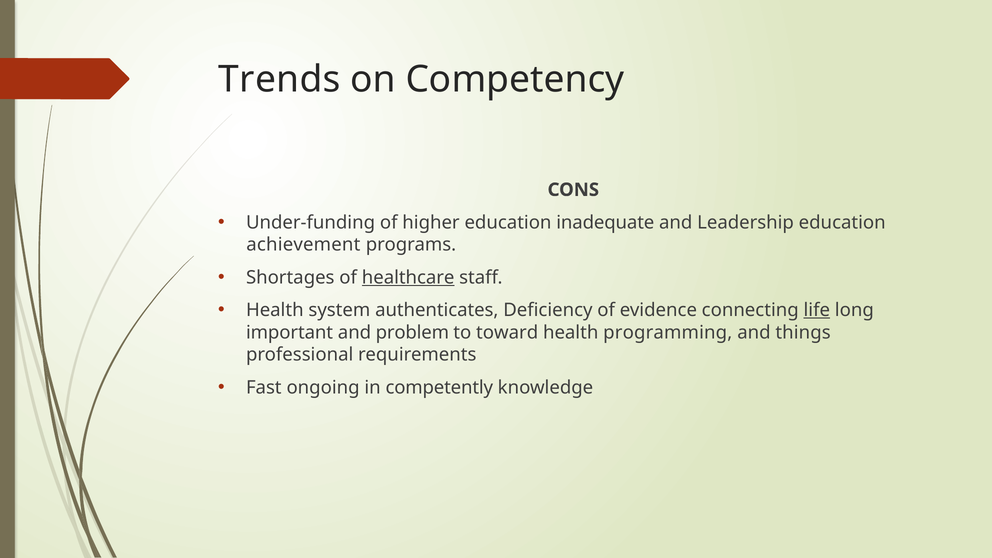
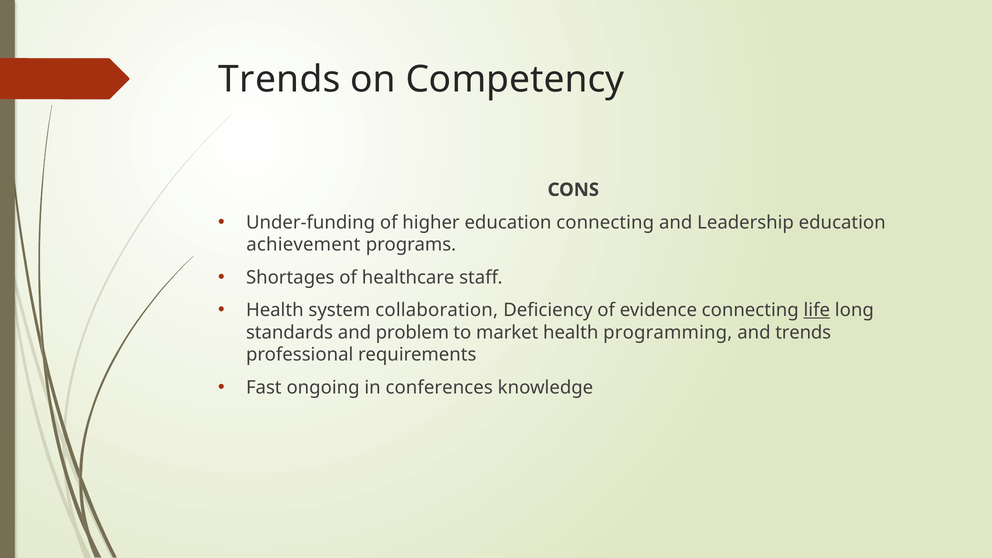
education inadequate: inadequate -> connecting (605, 222)
healthcare underline: present -> none (408, 277)
authenticates: authenticates -> collaboration (437, 310)
important: important -> standards (290, 332)
toward: toward -> market (507, 332)
and things: things -> trends (803, 332)
competently: competently -> conferences (439, 387)
